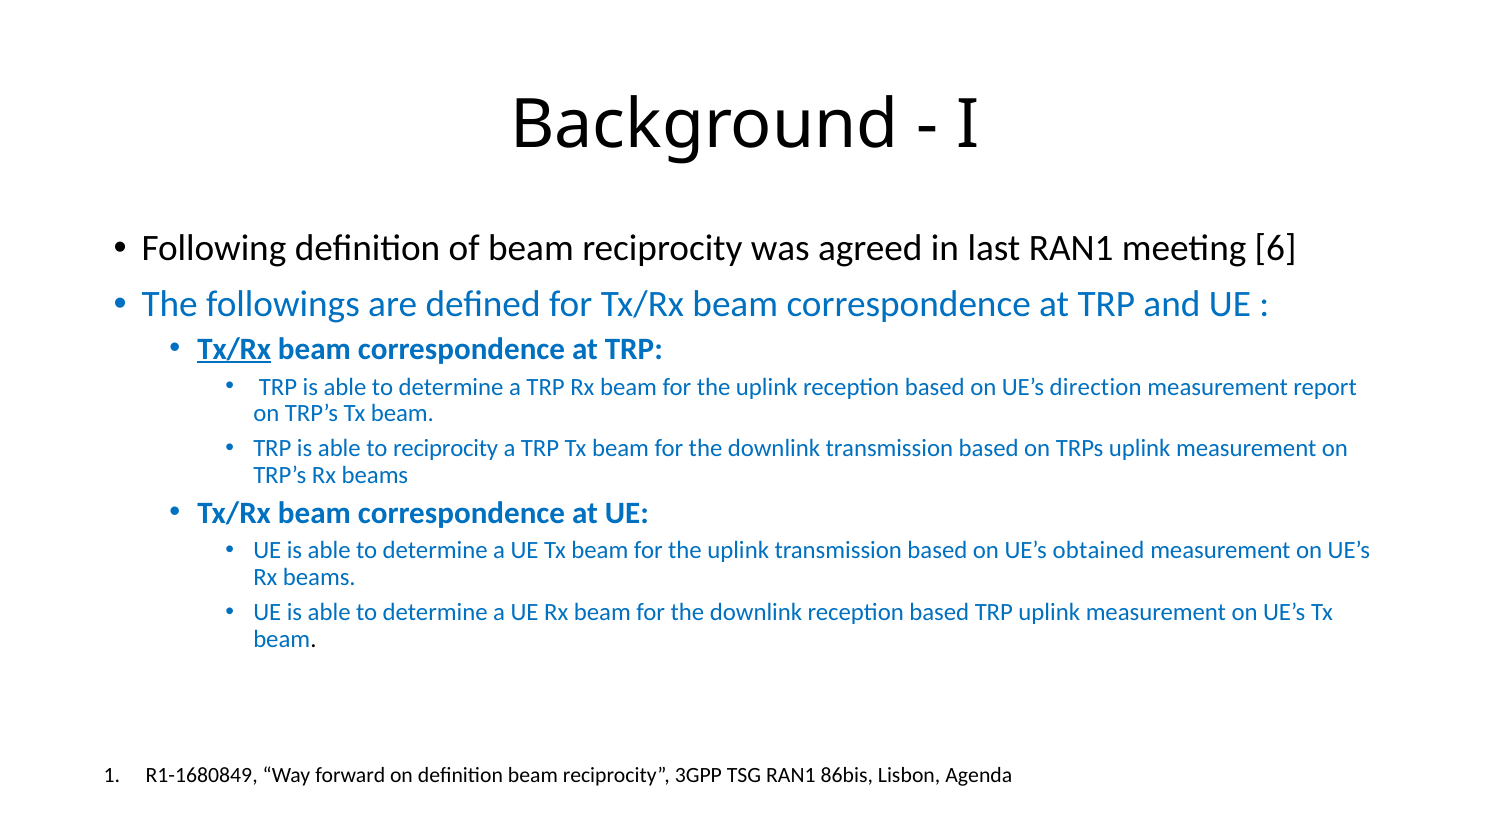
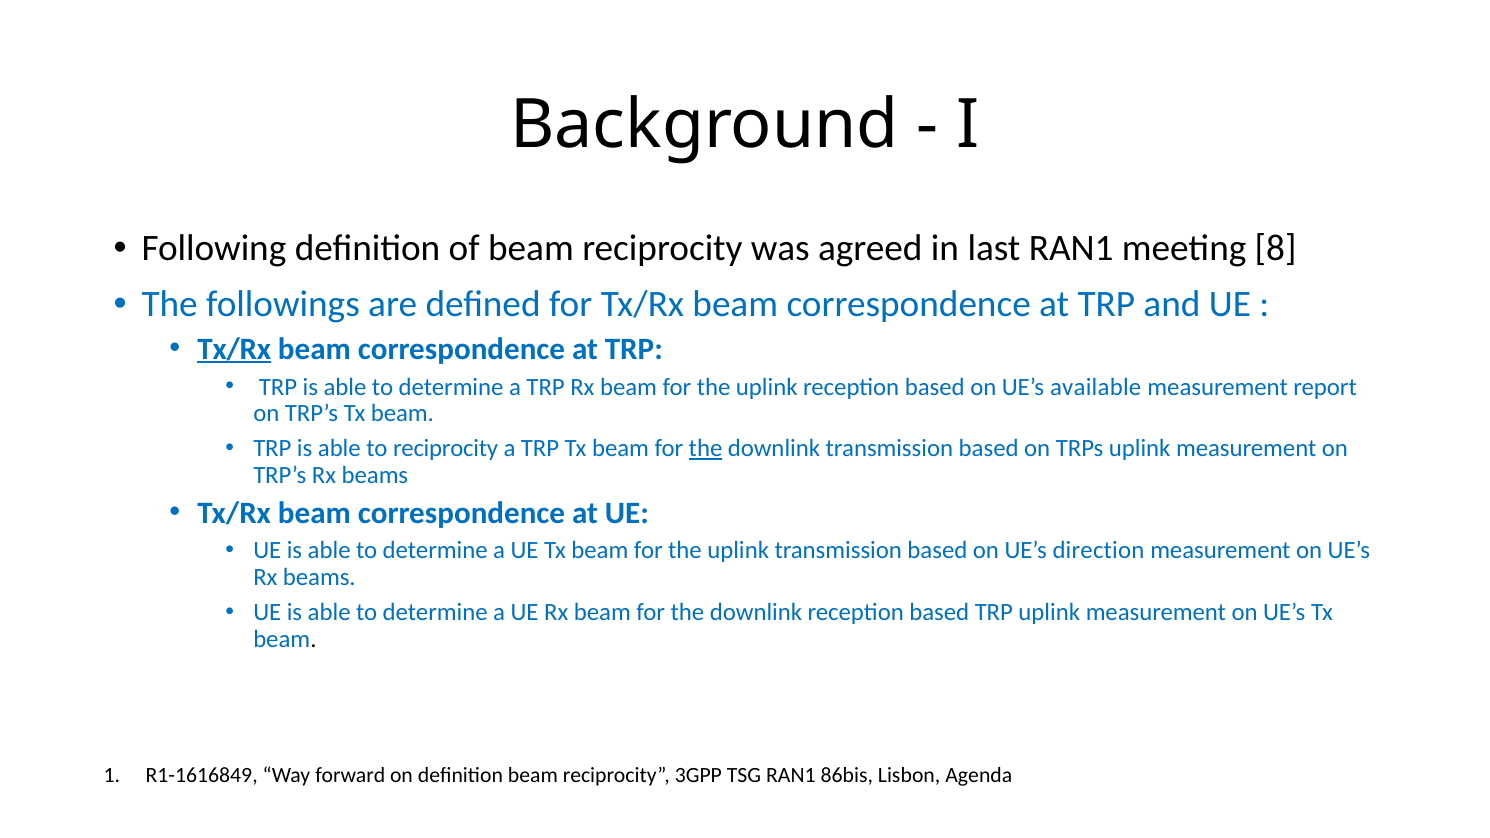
6: 6 -> 8 (1276, 249)
direction: direction -> available (1096, 387)
the underline: none -> present (706, 448)
obtained: obtained -> direction (1098, 551)
R1-1680849: R1-1680849 -> R1-1616849 (202, 775)
